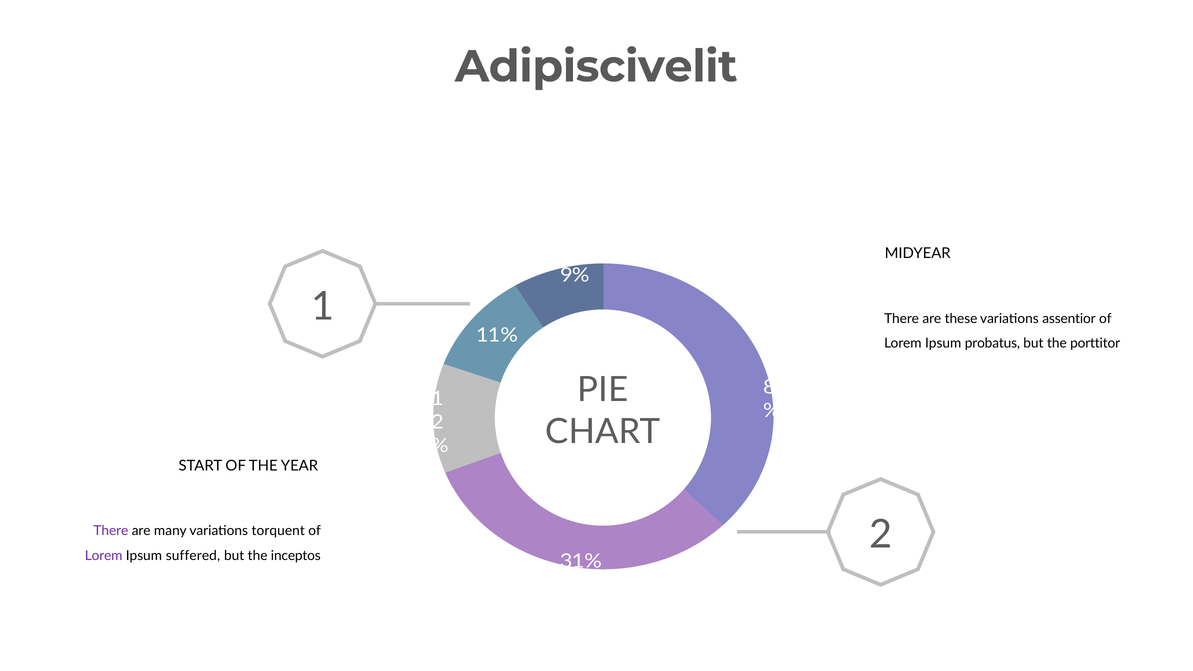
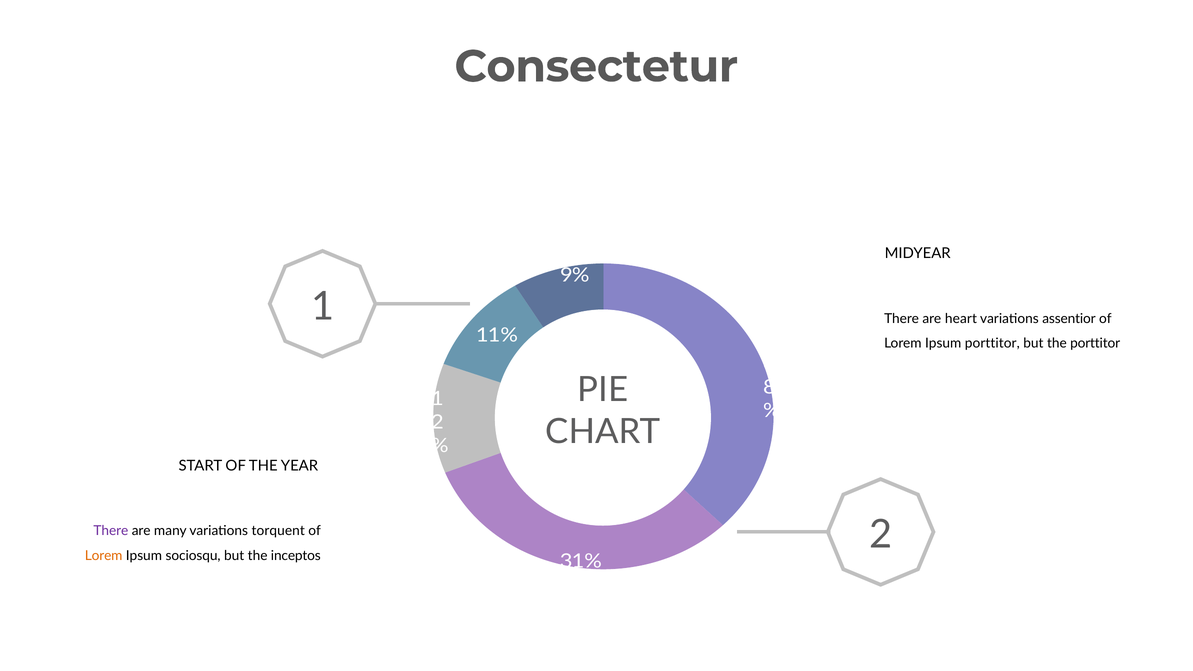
Adipiscivelit: Adipiscivelit -> Consectetur (596, 67)
these: these -> heart (961, 319)
Ipsum probatus: probatus -> porttitor (992, 343)
Lorem colour: purple -> orange (104, 556)
suffered: suffered -> sociosqu (193, 556)
